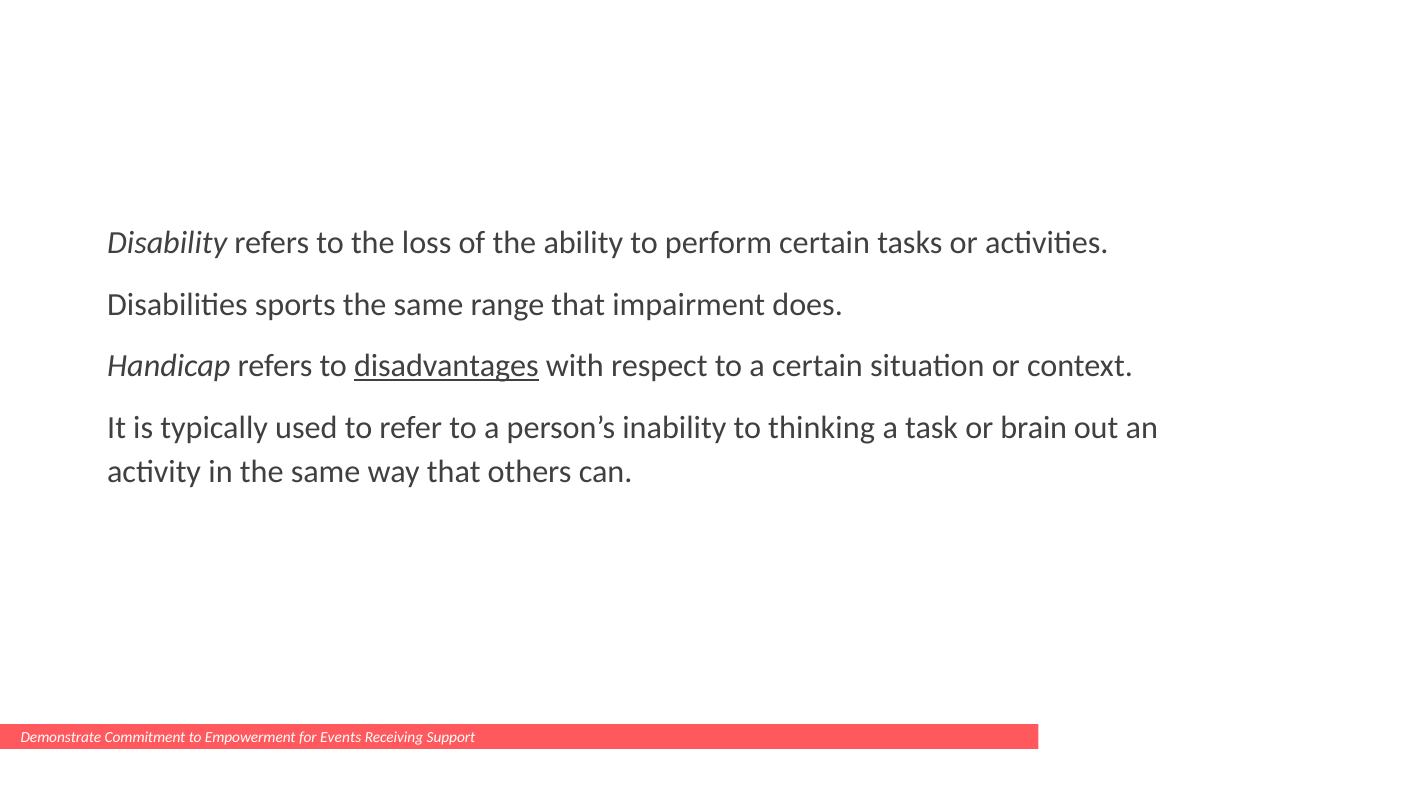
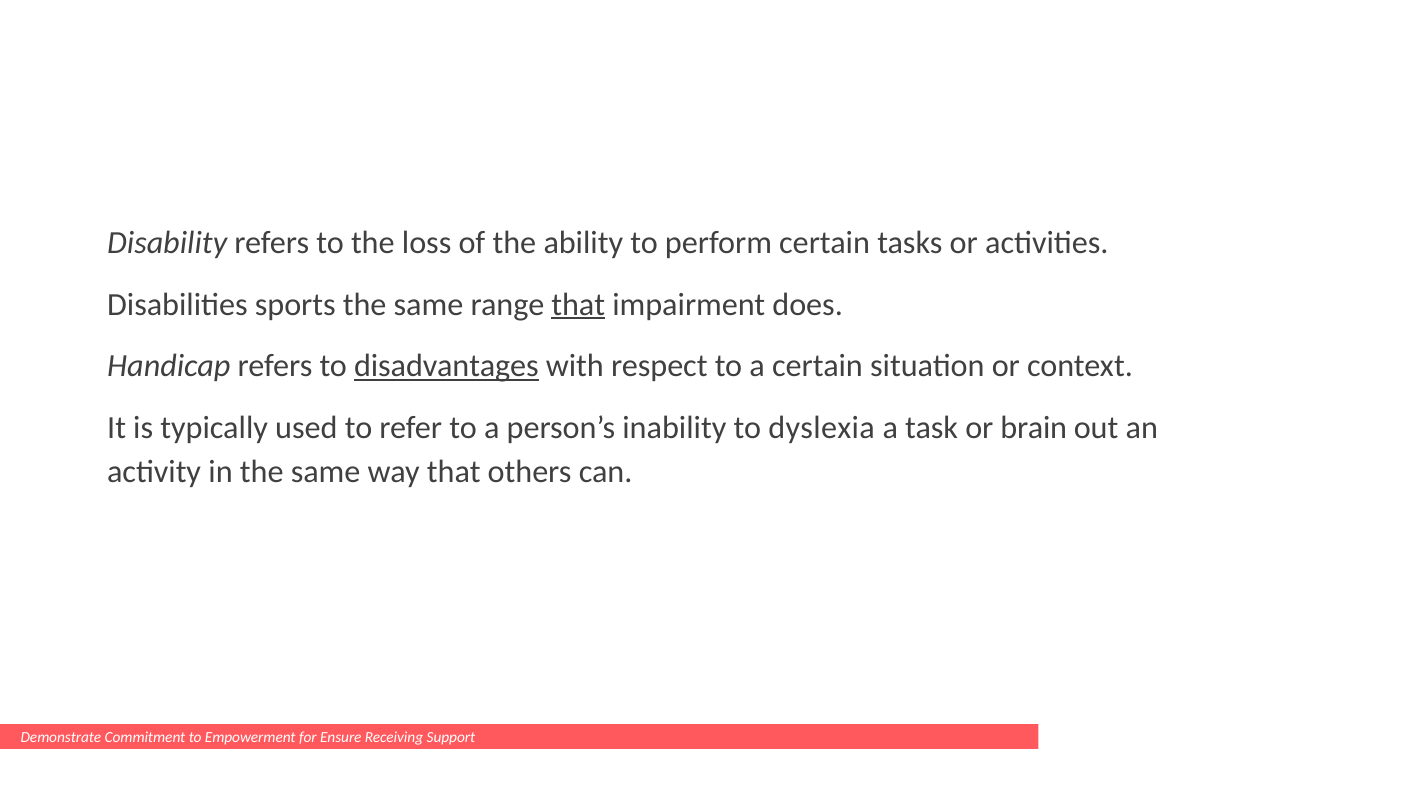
that underline: none -> present (578, 304)
thinking: thinking -> dyslexia (822, 428)
Events: Events -> Ensure (341, 737)
